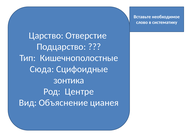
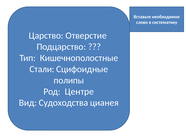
Сюда: Сюда -> Стали (42, 69)
зонтика: зонтика -> полипы (69, 80)
Объяснение: Объяснение -> Судоходства (63, 102)
